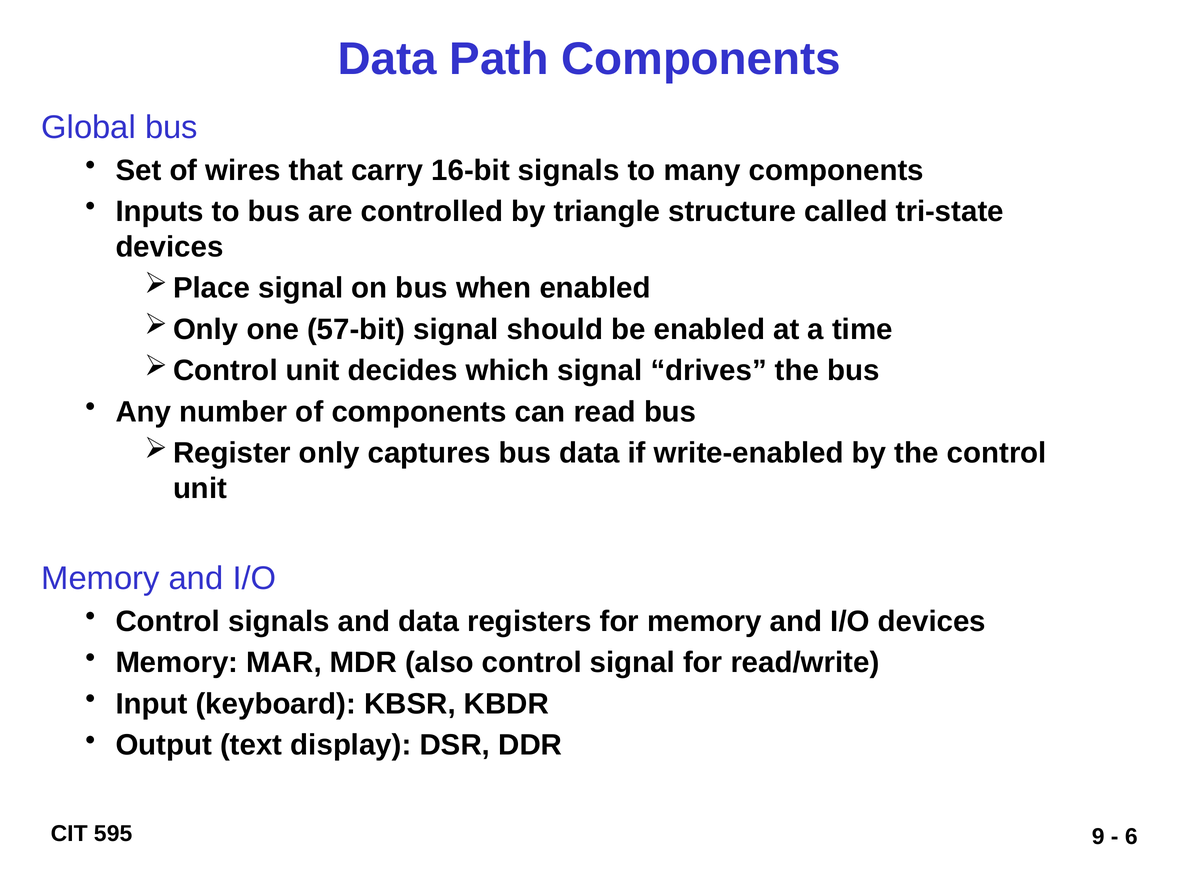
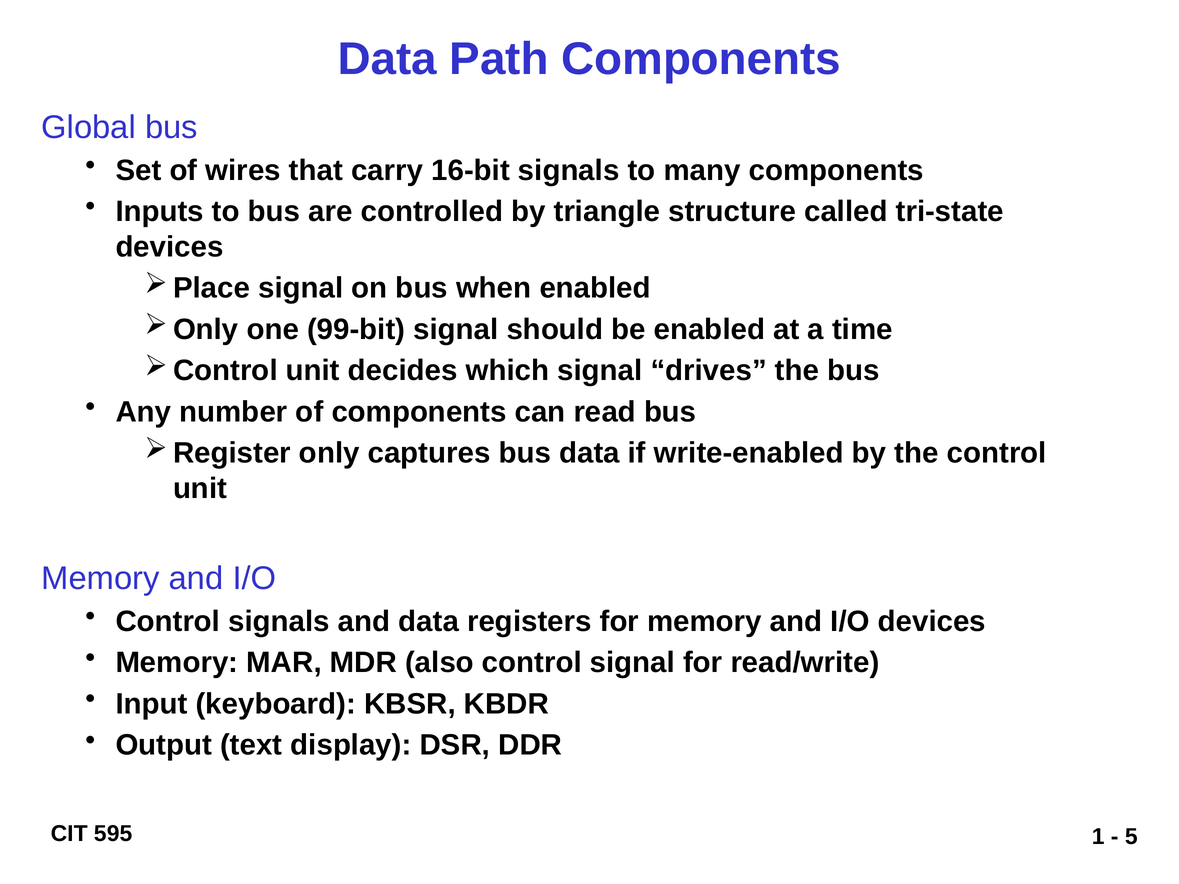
57-bit: 57-bit -> 99-bit (356, 329)
9: 9 -> 1 (1098, 837)
6: 6 -> 5 (1131, 837)
